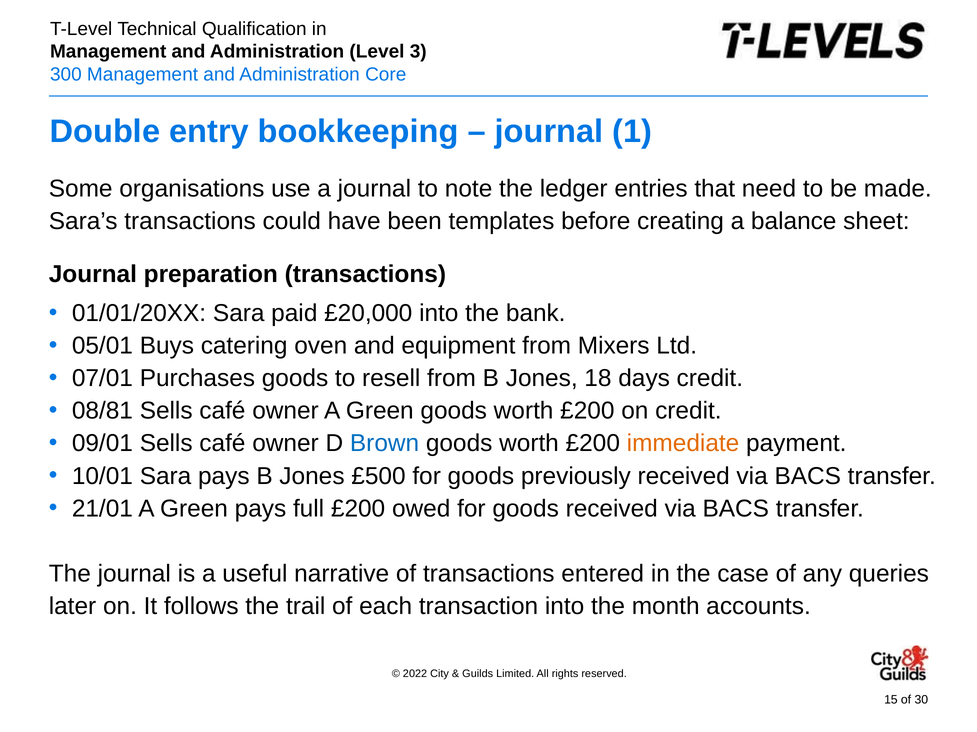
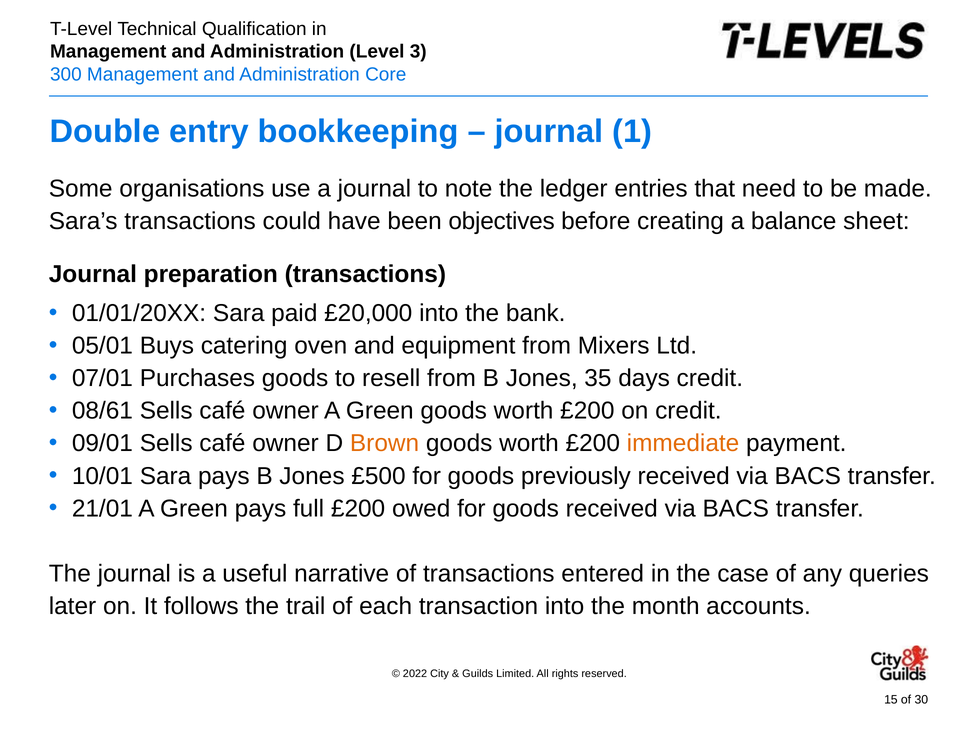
templates: templates -> objectives (502, 221)
18: 18 -> 35 (598, 379)
08/81: 08/81 -> 08/61 (102, 411)
Brown colour: blue -> orange (385, 444)
